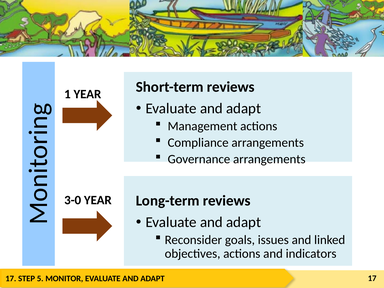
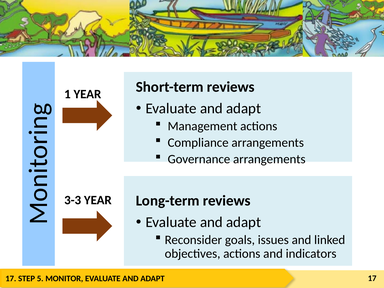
3-0: 3-0 -> 3-3 (73, 200)
